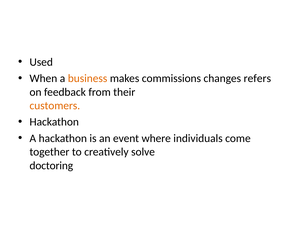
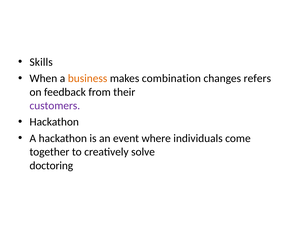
Used: Used -> Skills (41, 62)
commissions: commissions -> combination (171, 78)
customers colour: orange -> purple (55, 106)
